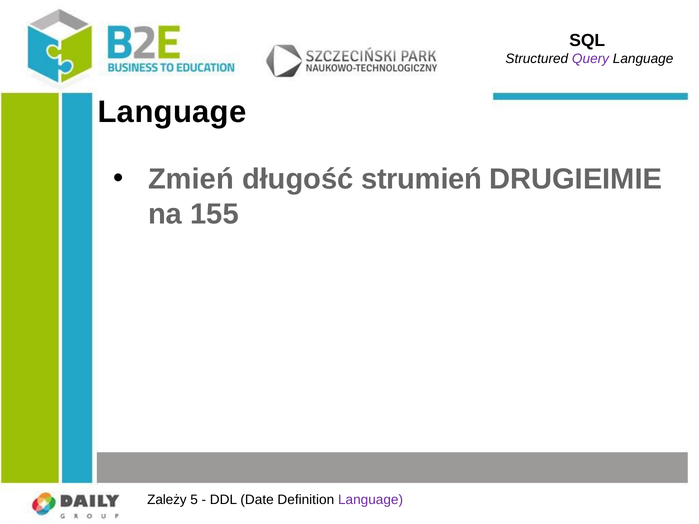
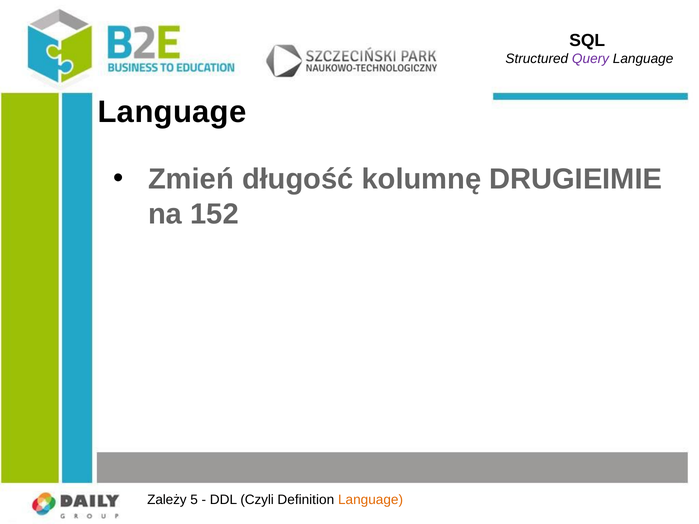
strumień: strumień -> kolumnę (421, 179)
155: 155 -> 152 (215, 214)
Date: Date -> Czyli (257, 500)
Language colour: purple -> orange (371, 500)
